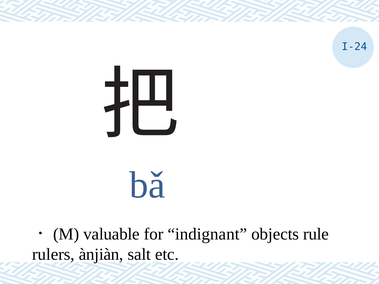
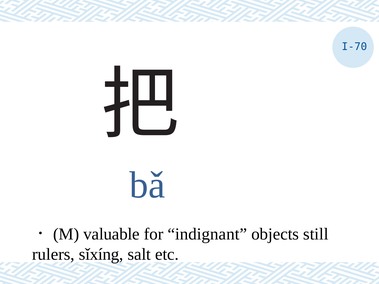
I-24: I-24 -> I-70 (354, 47)
rule: rule -> still (316, 234)
ànjiàn: ànjiàn -> sǐxíng (101, 254)
